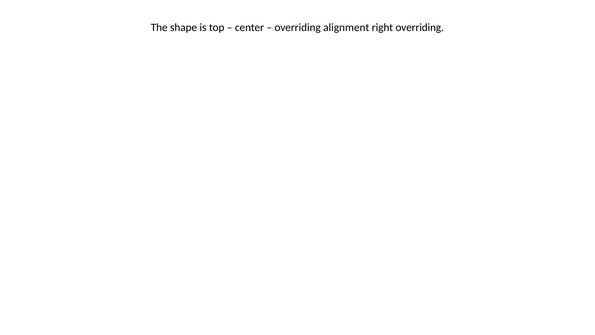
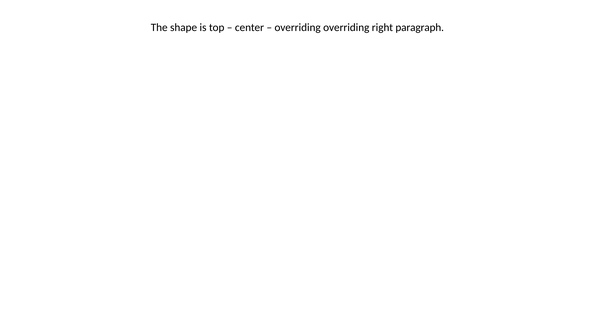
overriding alignment: alignment -> overriding (346, 28)
right overriding: overriding -> paragraph (420, 28)
